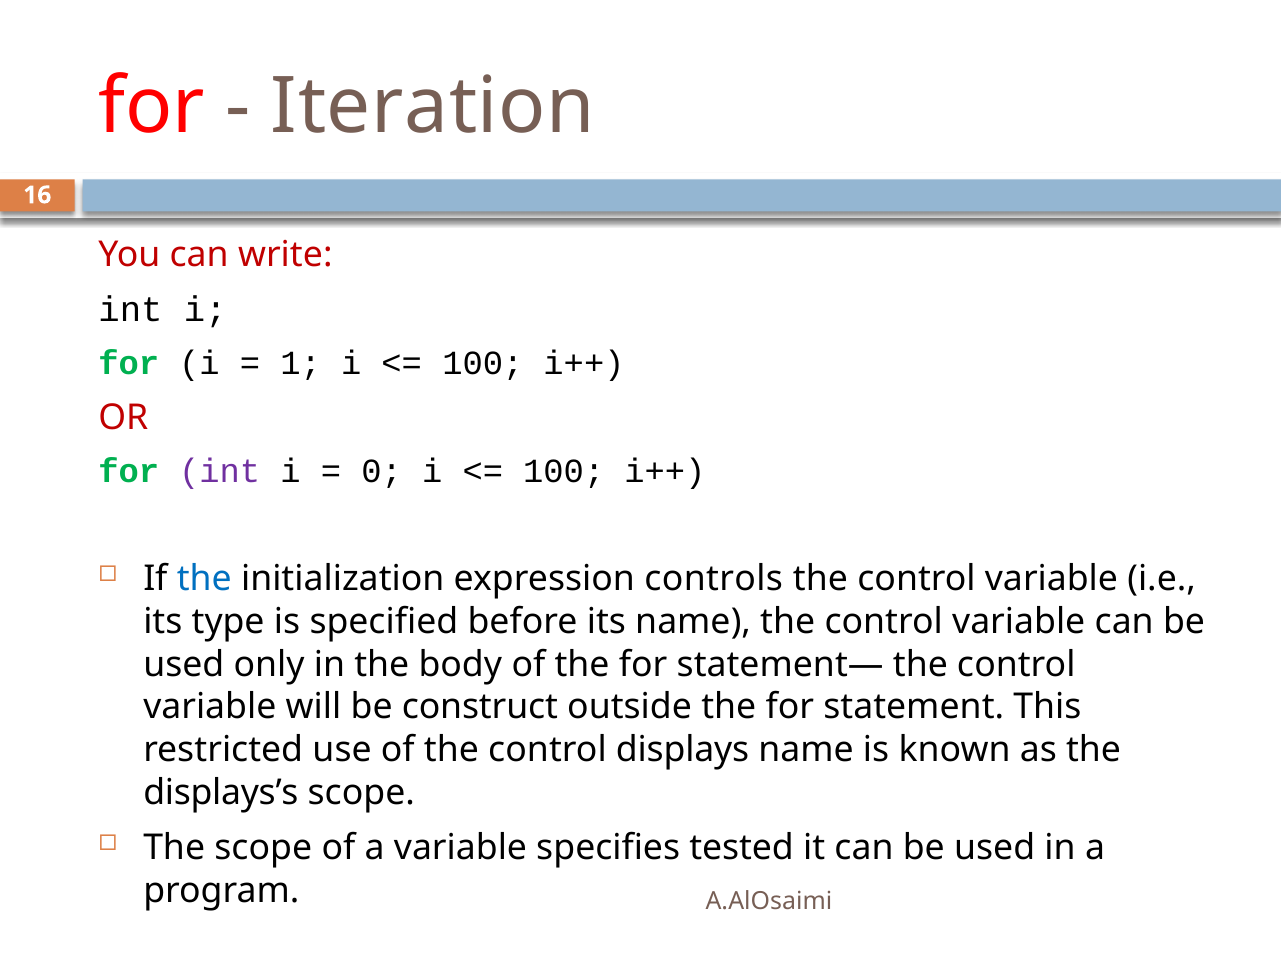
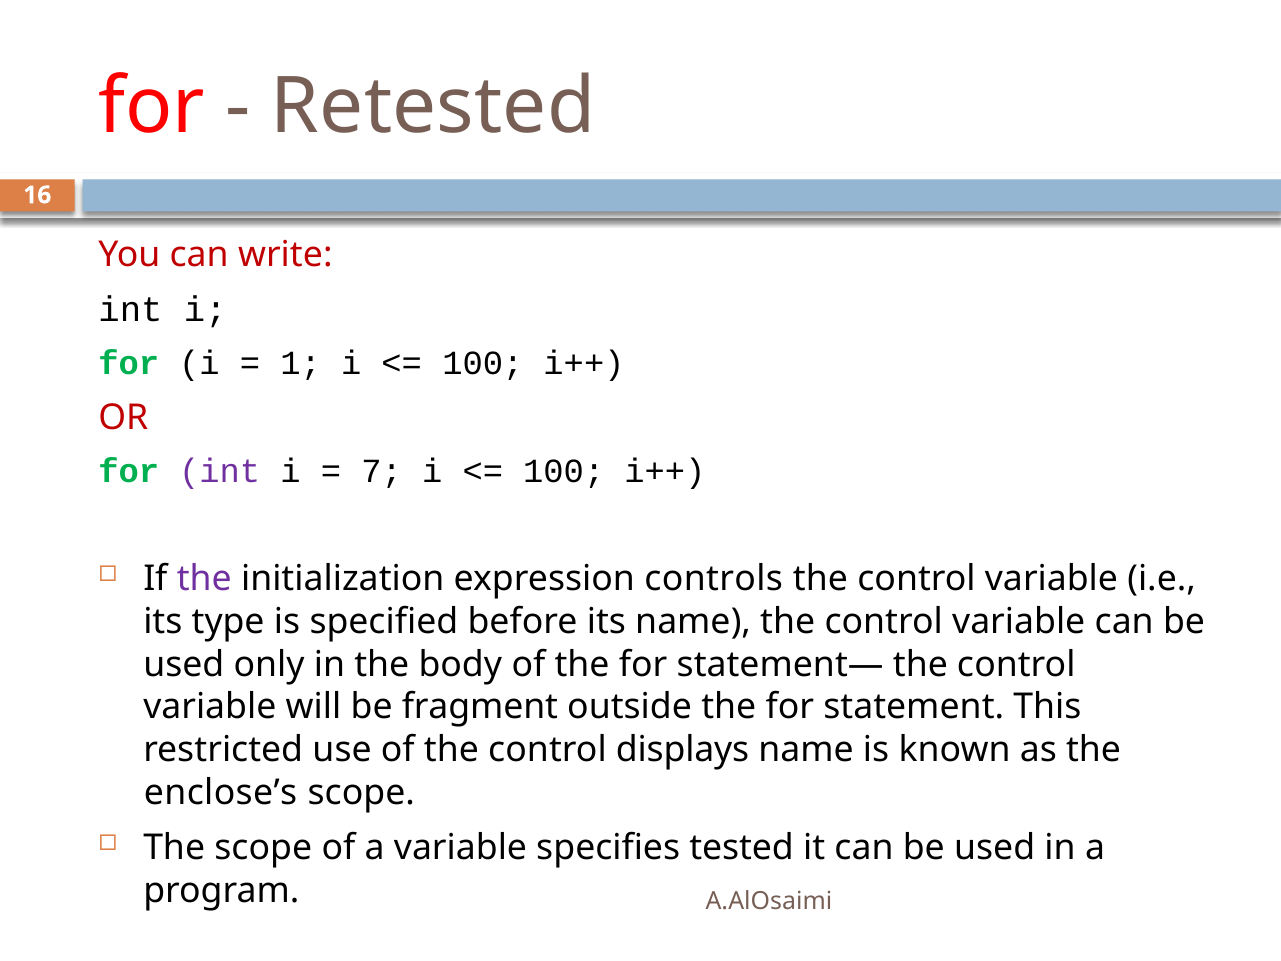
Iteration: Iteration -> Retested (433, 107)
0: 0 -> 7 (382, 472)
the colour: blue -> purple (204, 579)
construct: construct -> fragment (480, 707)
displays’s: displays’s -> enclose’s (221, 792)
